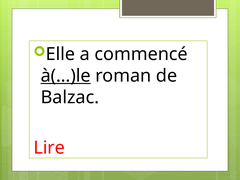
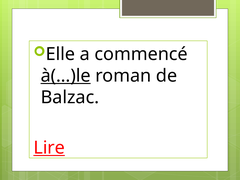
Lire underline: none -> present (49, 148)
